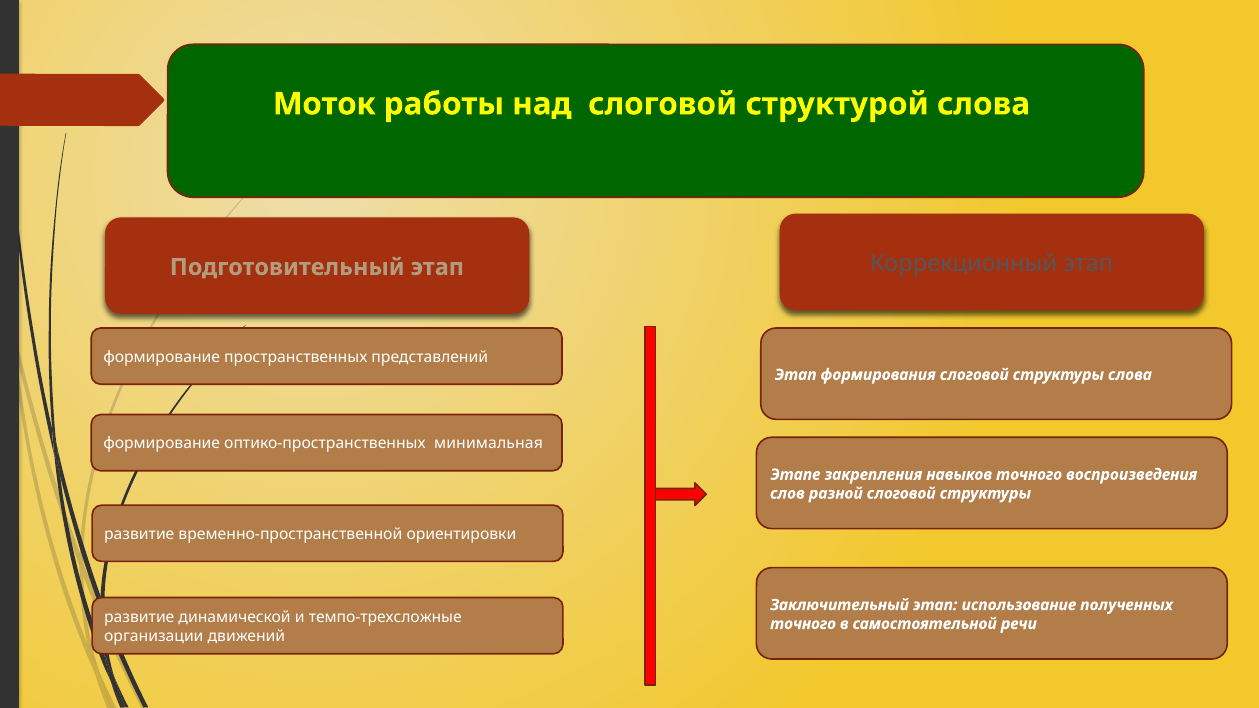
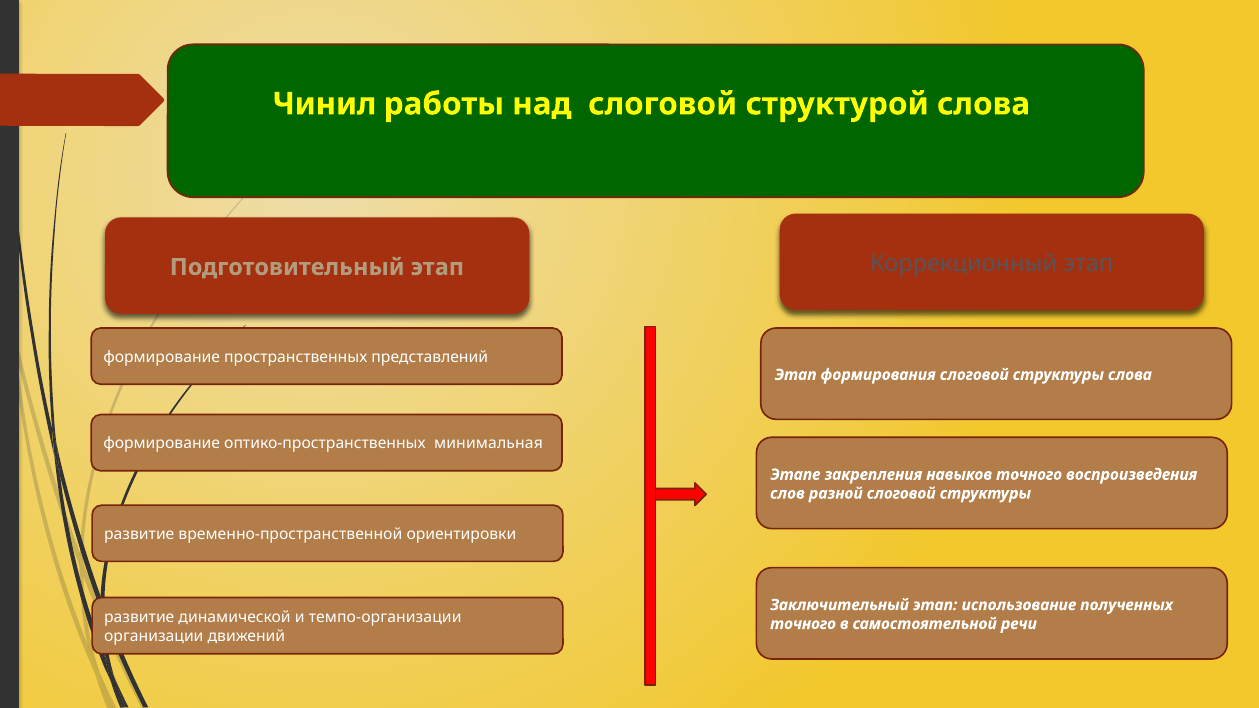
Моток: Моток -> Чинил (324, 104)
темпо-трехсложные: темпо-трехсложные -> темпо-организации (385, 617)
